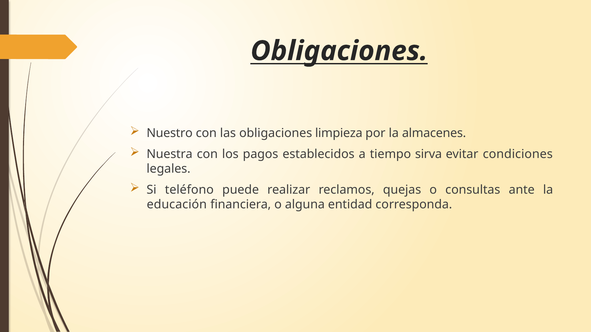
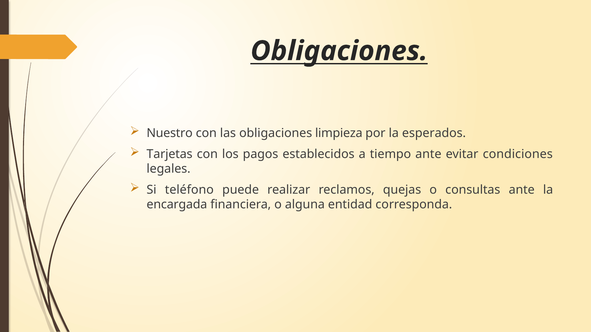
almacenes: almacenes -> esperados (434, 133)
Nuestra: Nuestra -> Tarjetas (170, 154)
tiempo sirva: sirva -> ante (428, 154)
educación: educación -> encargada (177, 205)
